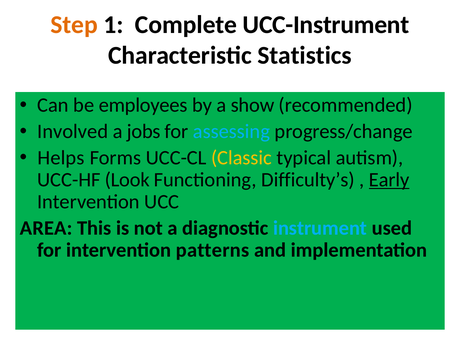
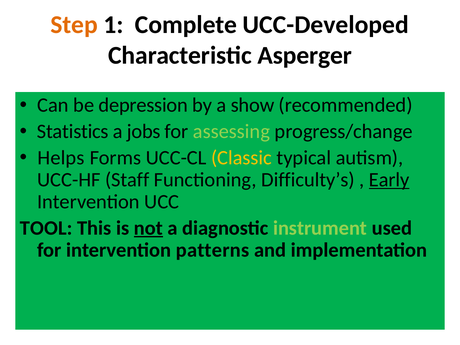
UCC-Instrument: UCC-Instrument -> UCC-Developed (326, 25)
Statistics: Statistics -> Asperger (305, 55)
employees: employees -> depression (143, 105)
Involved: Involved -> Statistics (73, 131)
assessing colour: light blue -> light green (232, 131)
Look: Look -> Staff (127, 180)
AREA: AREA -> TOOL (46, 228)
not underline: none -> present (148, 228)
instrument colour: light blue -> light green (320, 228)
